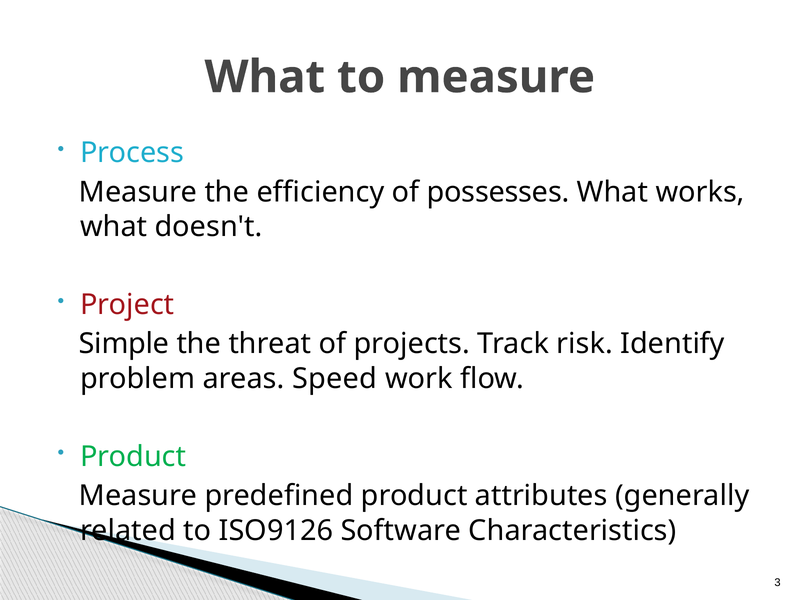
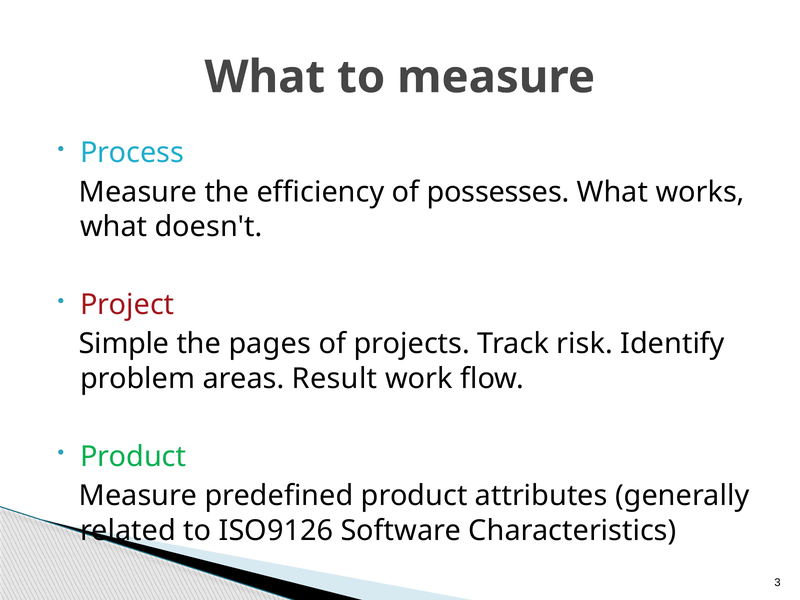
threat: threat -> pages (270, 344)
Speed: Speed -> Result (335, 379)
